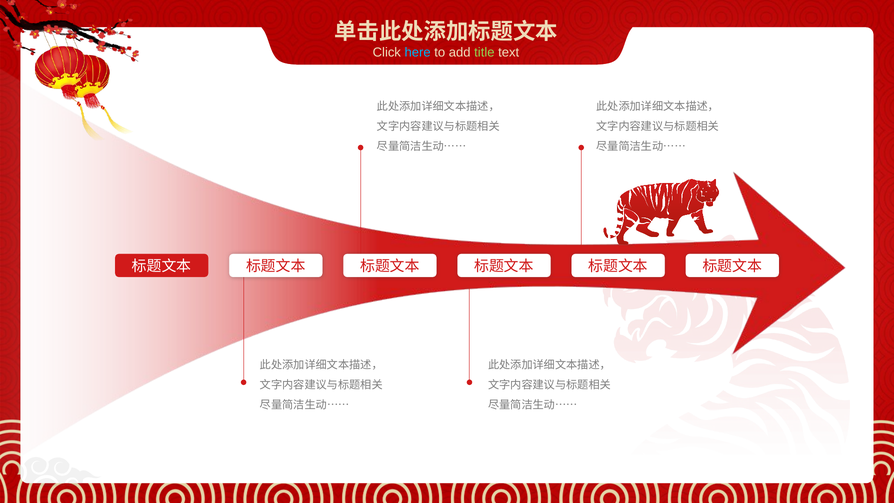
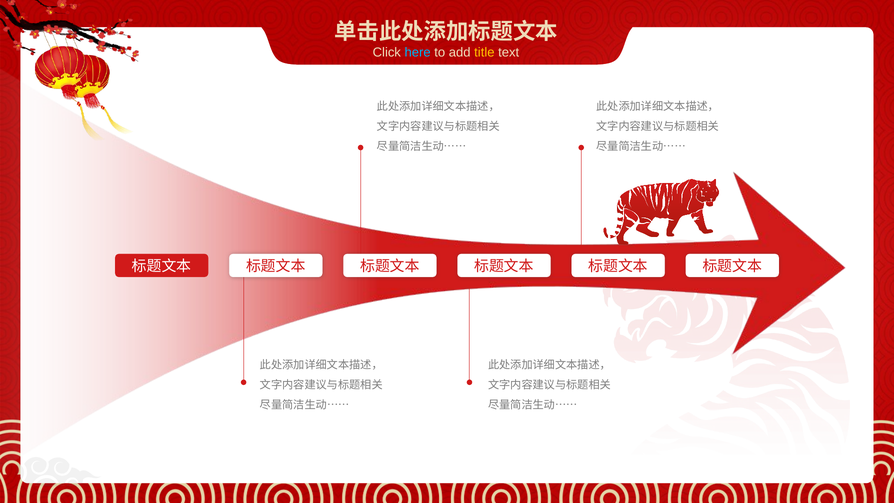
title colour: light green -> yellow (484, 53)
